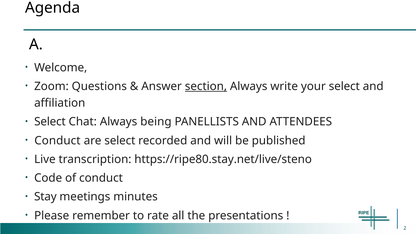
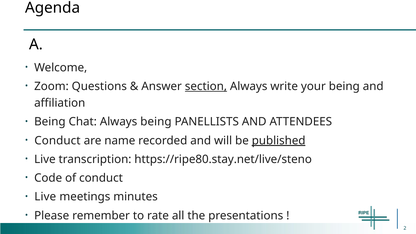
your select: select -> being (344, 86)
Select: Select -> Being (50, 122)
are select: select -> name (120, 141)
published underline: none -> present (279, 141)
Stay: Stay -> Live (45, 197)
